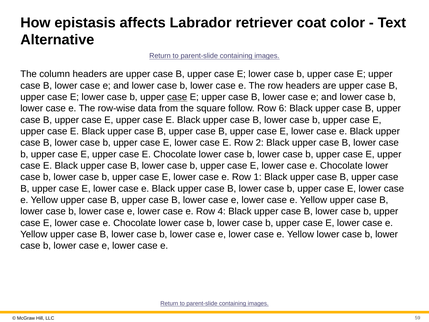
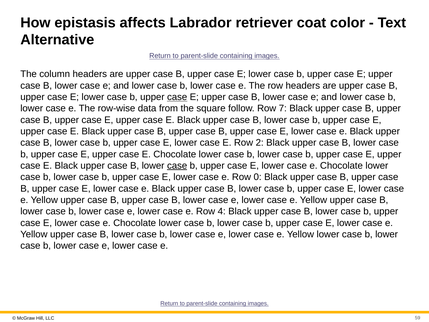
6: 6 -> 7 (283, 108)
case underline: none -> present (177, 166)
1: 1 -> 0 (258, 177)
